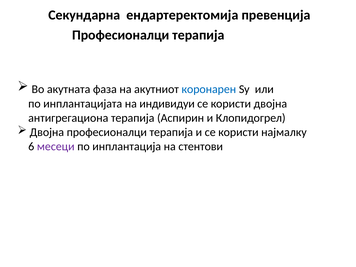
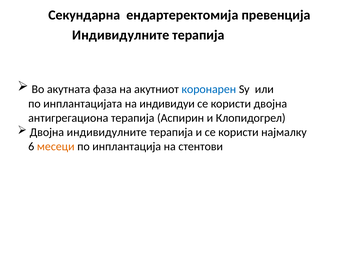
Професионалци: Професионалци -> Индивидулните (121, 35)
Двојна професионалци: професионалци -> индивидулните (107, 132)
месеци colour: purple -> orange (56, 146)
